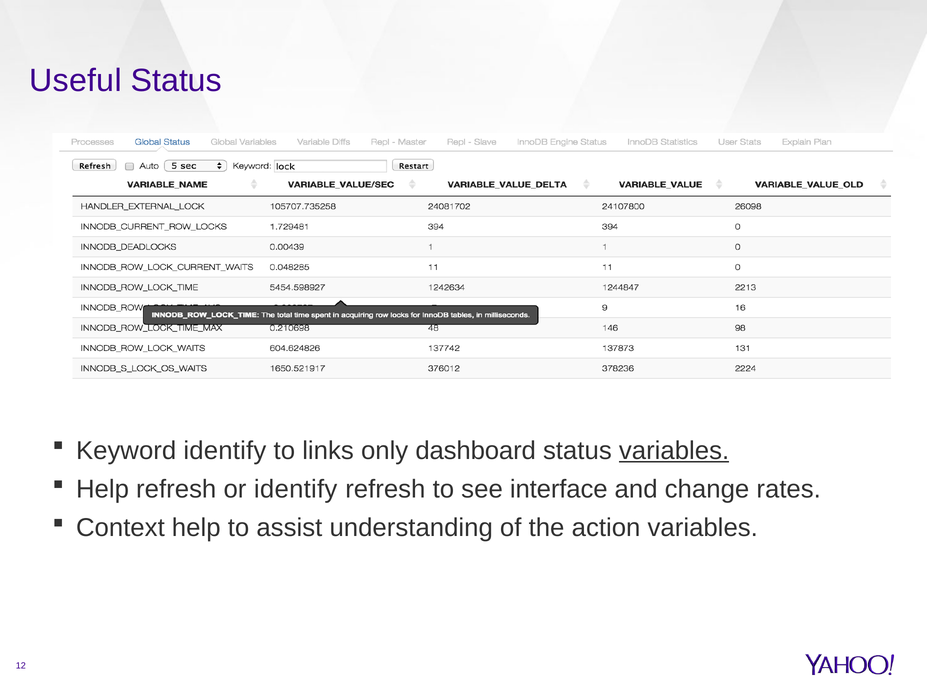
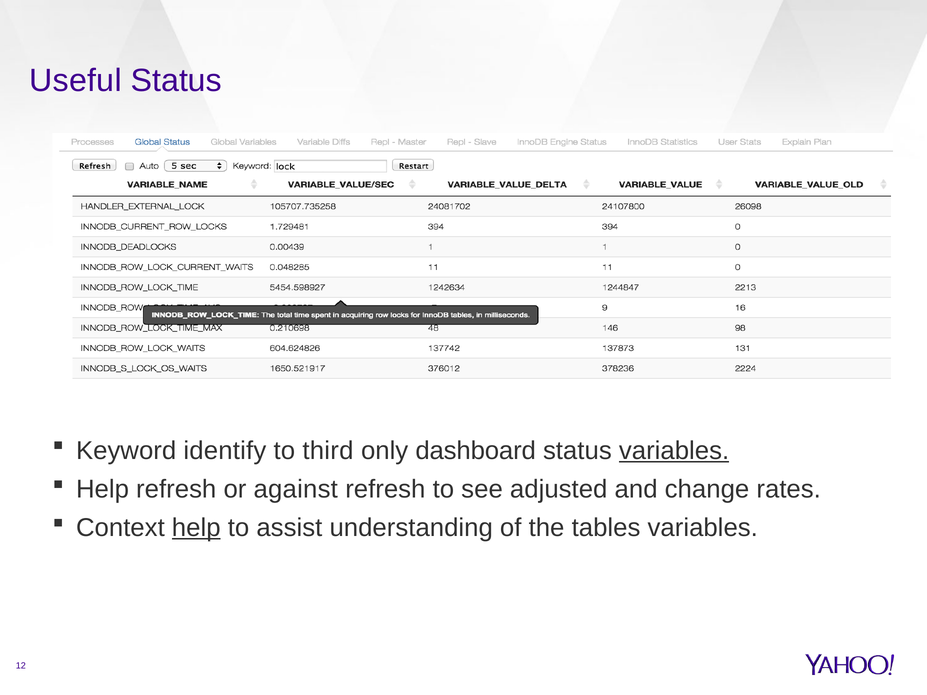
links: links -> third (328, 451)
or identify: identify -> against (296, 489)
interface: interface -> adjusted (559, 489)
help underline: none -> present (196, 528)
action: action -> tables (606, 528)
